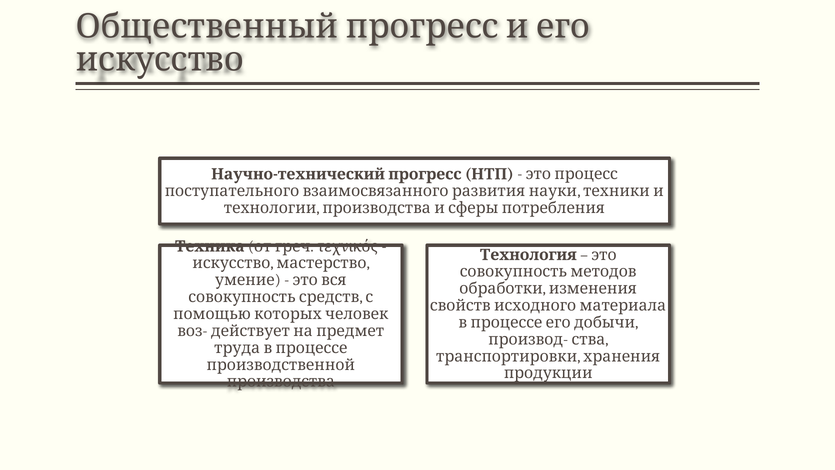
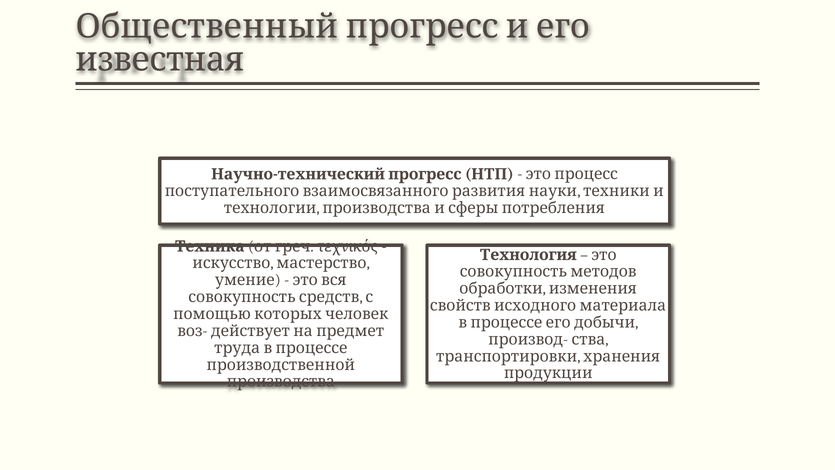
искусство: искусство -> известная (160, 59)
